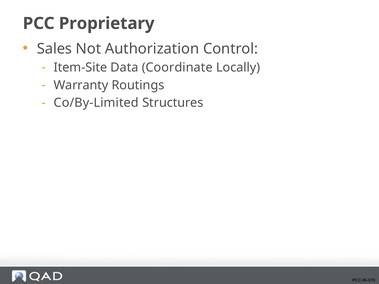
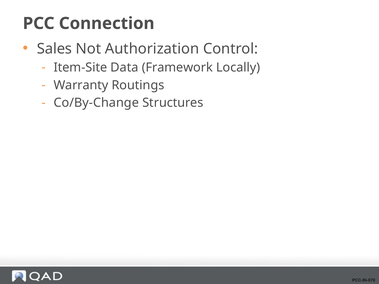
Proprietary: Proprietary -> Connection (107, 23)
Coordinate: Coordinate -> Framework (177, 68)
Co/By-Limited: Co/By-Limited -> Co/By-Change (96, 103)
